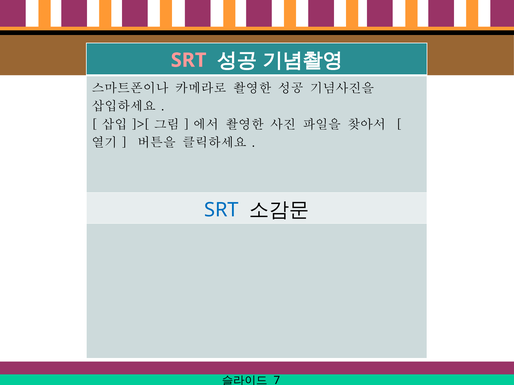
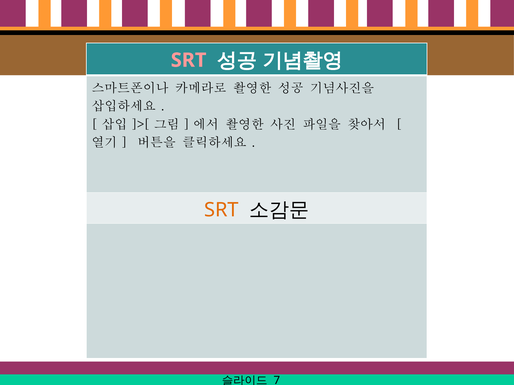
SRT colour: blue -> orange (221, 210)
